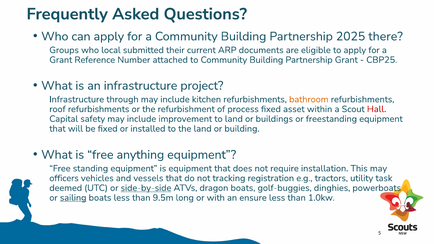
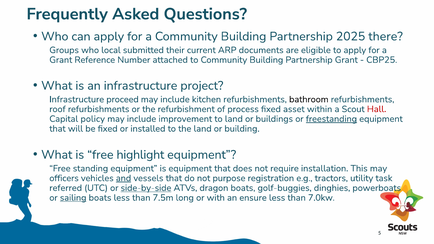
through: through -> proceed (123, 99)
bathroom colour: orange -> black (309, 99)
safety: safety -> policy (93, 119)
freestanding underline: none -> present (331, 119)
anything: anything -> highlight (140, 155)
and underline: none -> present (124, 178)
tracking: tracking -> purpose (229, 178)
deemed: deemed -> referred (66, 188)
9.5m: 9.5m -> 7.5m (163, 198)
1.0kw: 1.0kw -> 7.0kw (321, 198)
